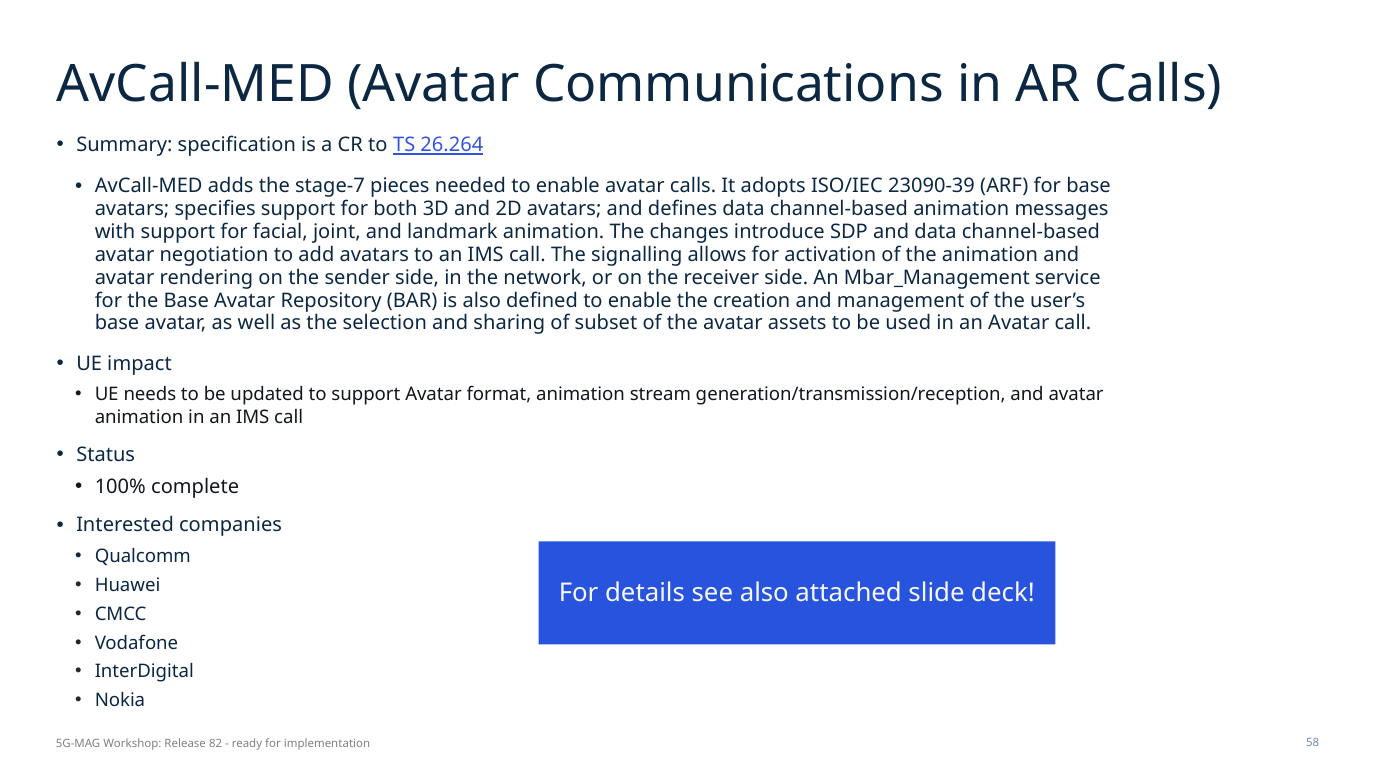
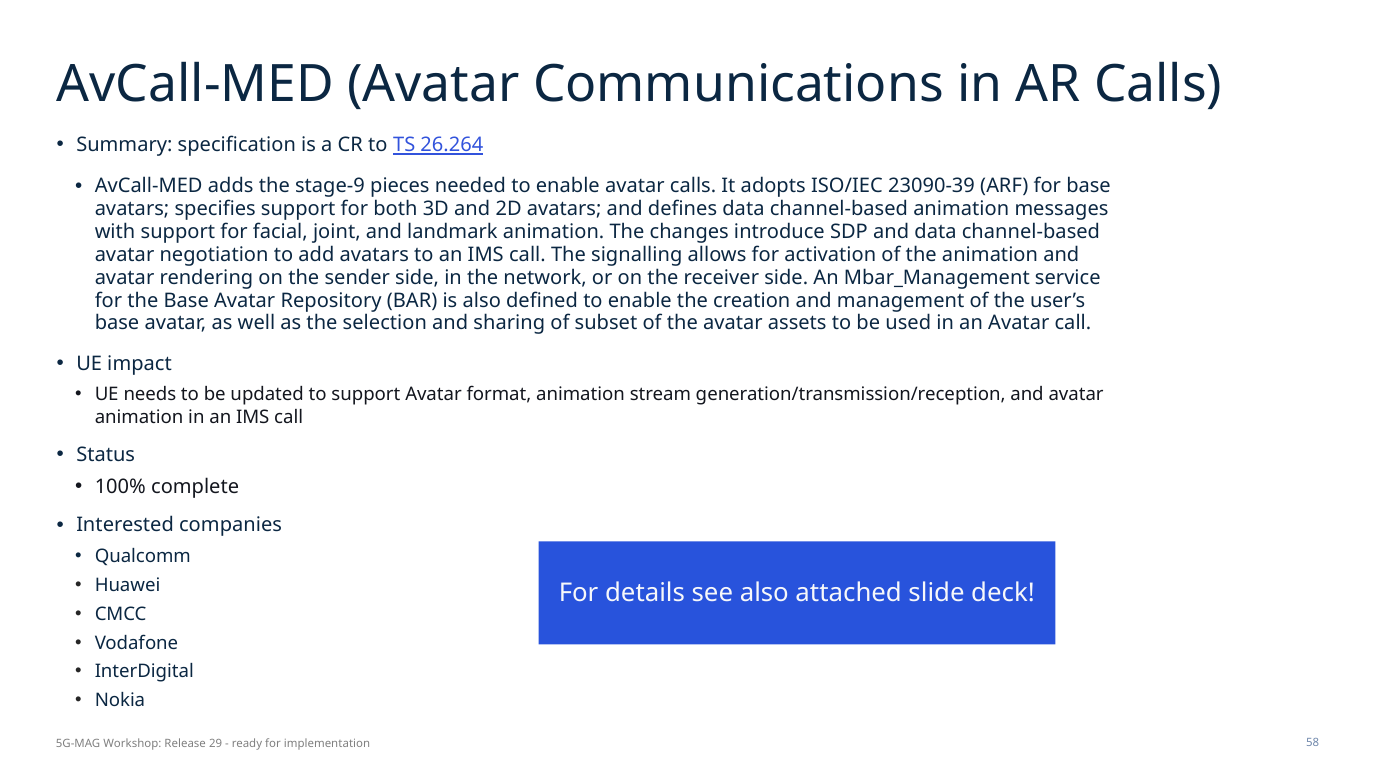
stage-7: stage-7 -> stage-9 (330, 186)
82: 82 -> 29 (216, 744)
